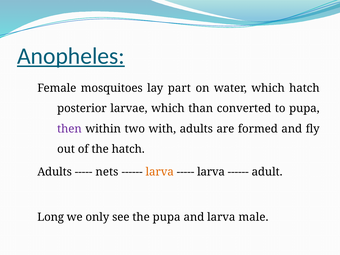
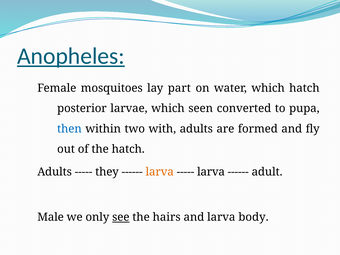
than: than -> seen (201, 108)
then colour: purple -> blue (69, 129)
nets: nets -> they (107, 172)
Long: Long -> Male (51, 217)
see underline: none -> present (121, 217)
the pupa: pupa -> hairs (167, 217)
male: male -> body (253, 217)
